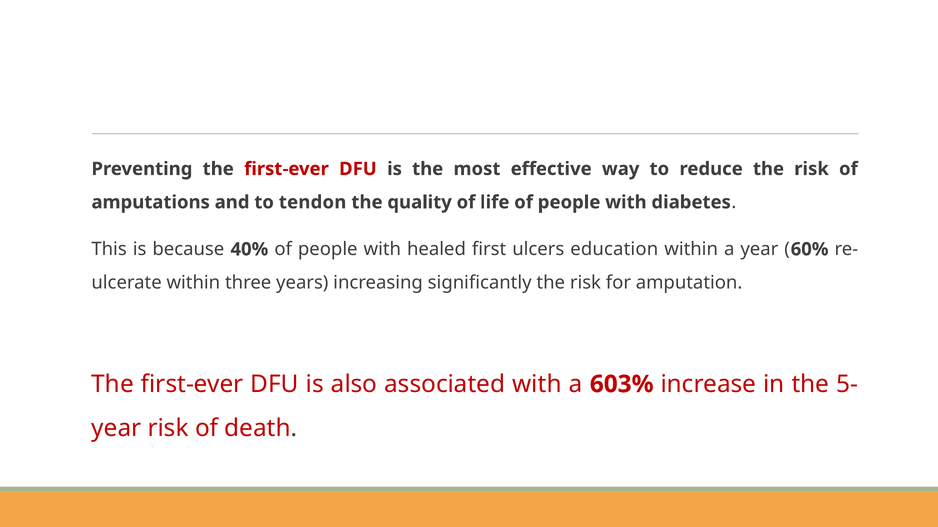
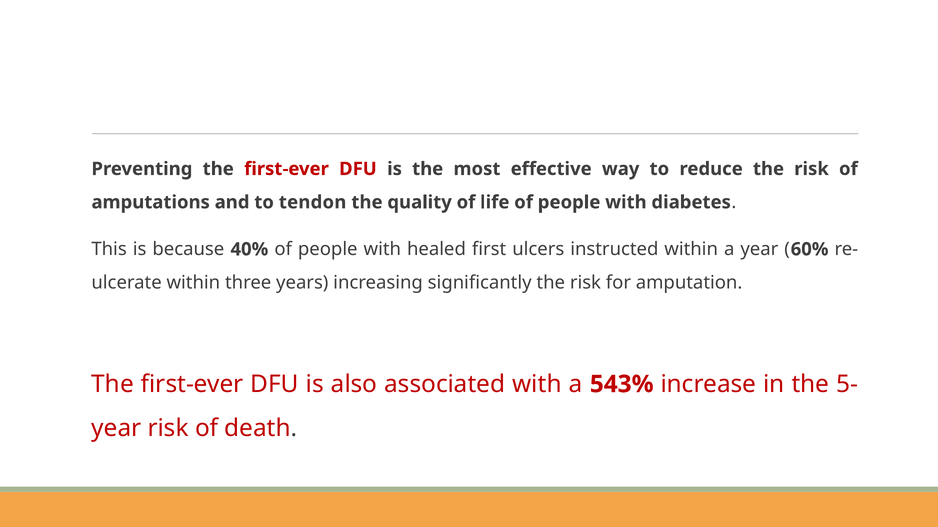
education: education -> instructed (614, 250)
603%: 603% -> 543% (622, 385)
